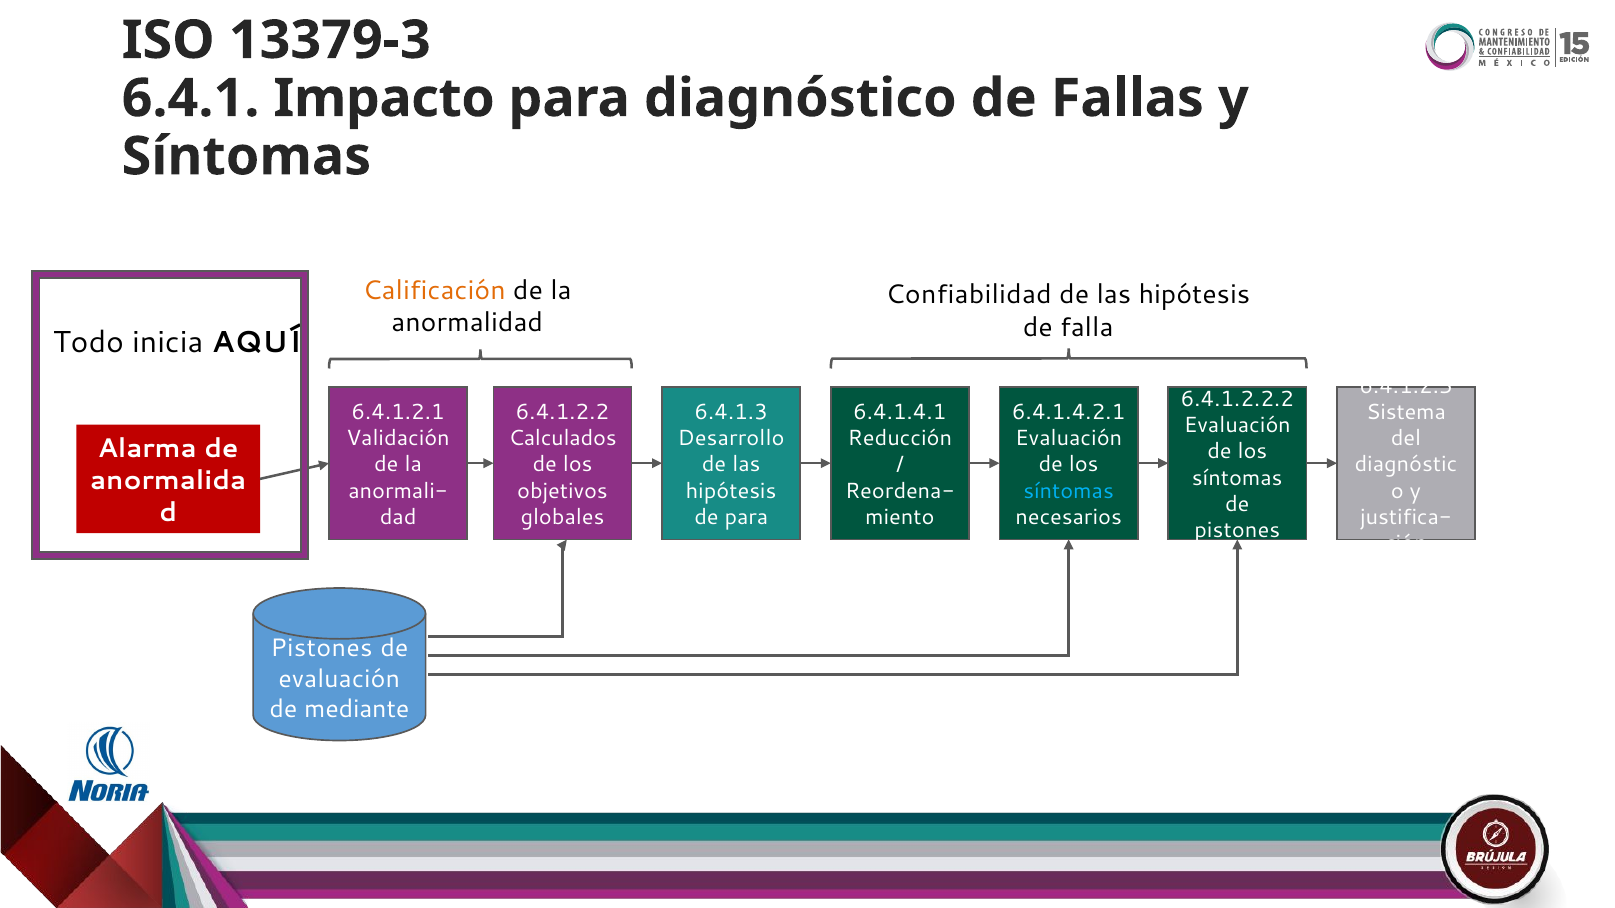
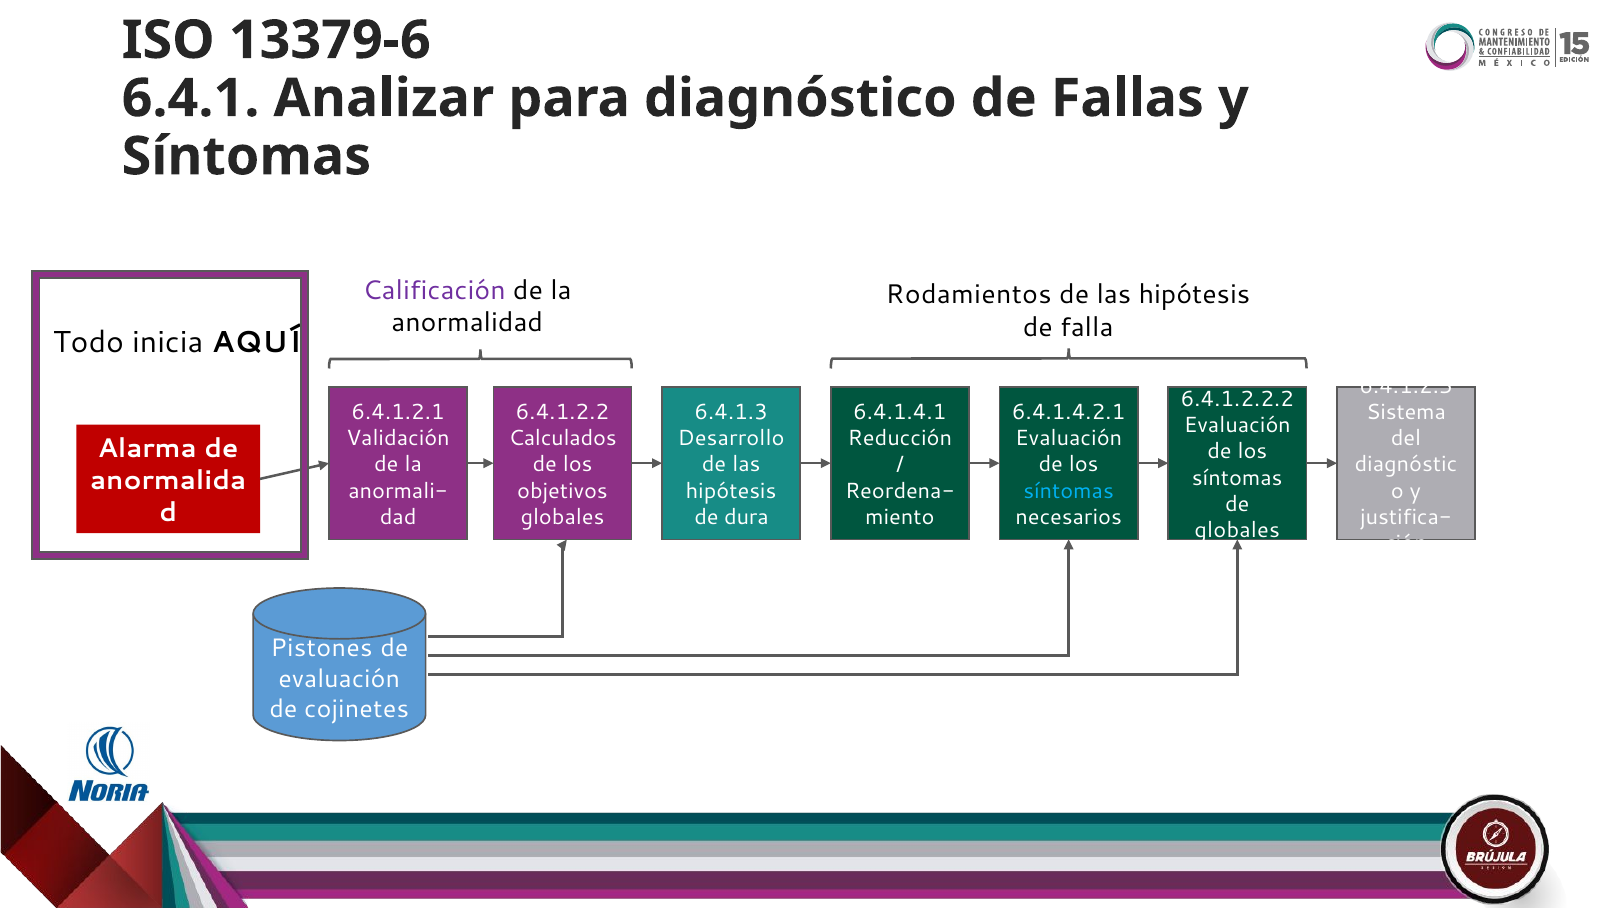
13379-3: 13379-3 -> 13379-6 (330, 40)
Impacto: Impacto -> Analizar (384, 98)
Calificación colour: orange -> purple (434, 291)
Confiabilidad: Confiabilidad -> Rodamientos (969, 295)
de para: para -> dura (746, 517)
pistones: pistones -> globales (1237, 531)
mediante: mediante -> cojinetes (357, 709)
